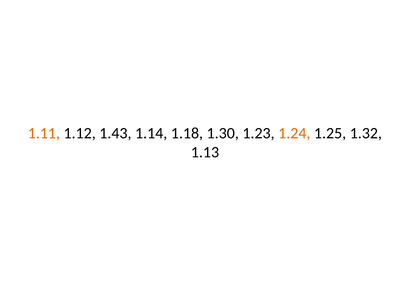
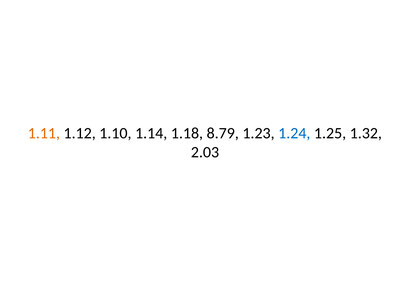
1.43: 1.43 -> 1.10 (115, 133)
1.30: 1.30 -> 8.79 (223, 133)
1.24 colour: orange -> blue (294, 133)
1.13: 1.13 -> 2.03 (205, 152)
